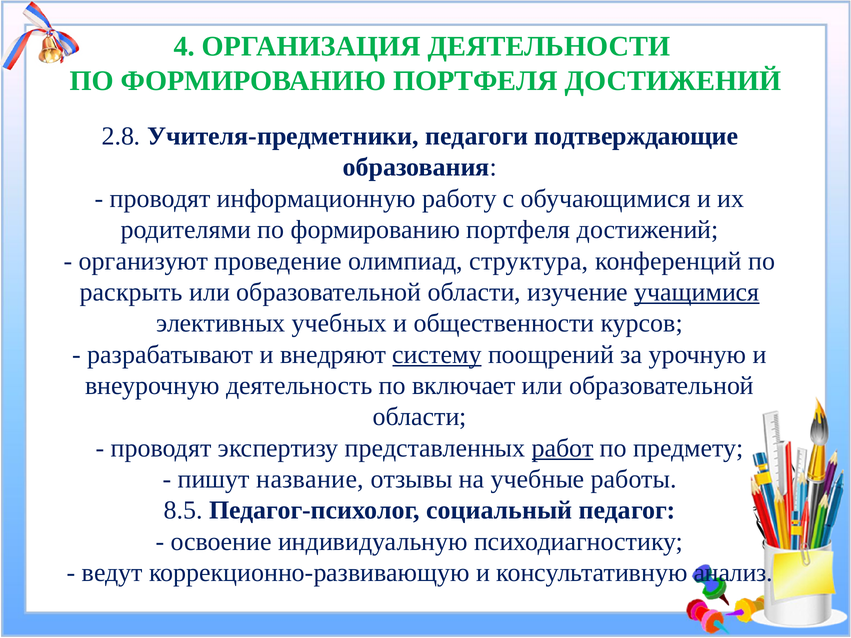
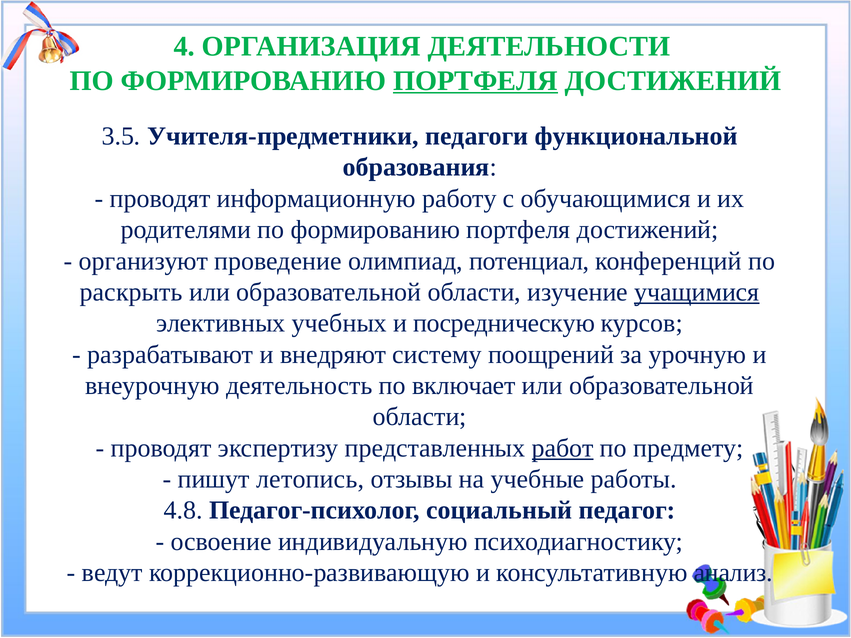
ПОРТФЕЛЯ underline: none -> present (475, 81)
2.8: 2.8 -> 3.5 (121, 136)
подтверждающие: подтверждающие -> функциональной (636, 136)
структура: структура -> потенциал (529, 261)
общественности: общественности -> посредническую (504, 323)
систему underline: present -> none (437, 355)
название: название -> летопись (310, 479)
8.5: 8.5 -> 4.8 (183, 511)
